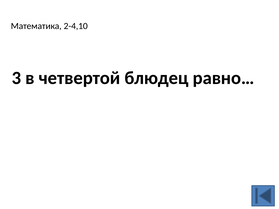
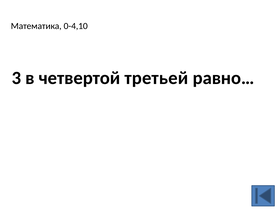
2-4,10: 2-4,10 -> 0-4,10 (76, 26)
блюдец: блюдец -> третьей (156, 78)
